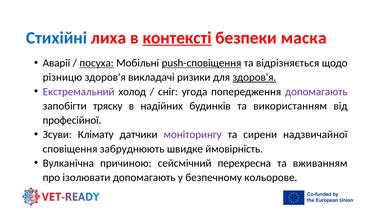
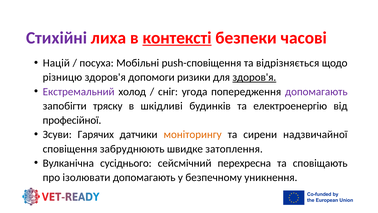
Стихійні colour: blue -> purple (57, 38)
маска: маска -> часові (304, 38)
Аварії: Аварії -> Націй (56, 63)
посуха underline: present -> none (97, 63)
push-сповіщення underline: present -> none (202, 63)
викладачі: викладачі -> допомоги (151, 77)
надійних: надійних -> шкідливі (162, 106)
використанням: використанням -> електроенергію (290, 106)
Клімату: Клімату -> Гарячих (96, 134)
моніторингу colour: purple -> orange (193, 134)
ймовірність: ймовірність -> затоплення (234, 149)
причиною: причиною -> сусіднього (126, 163)
вживанням: вживанням -> сповіщають (320, 163)
кольорове: кольорове -> уникнення (271, 177)
